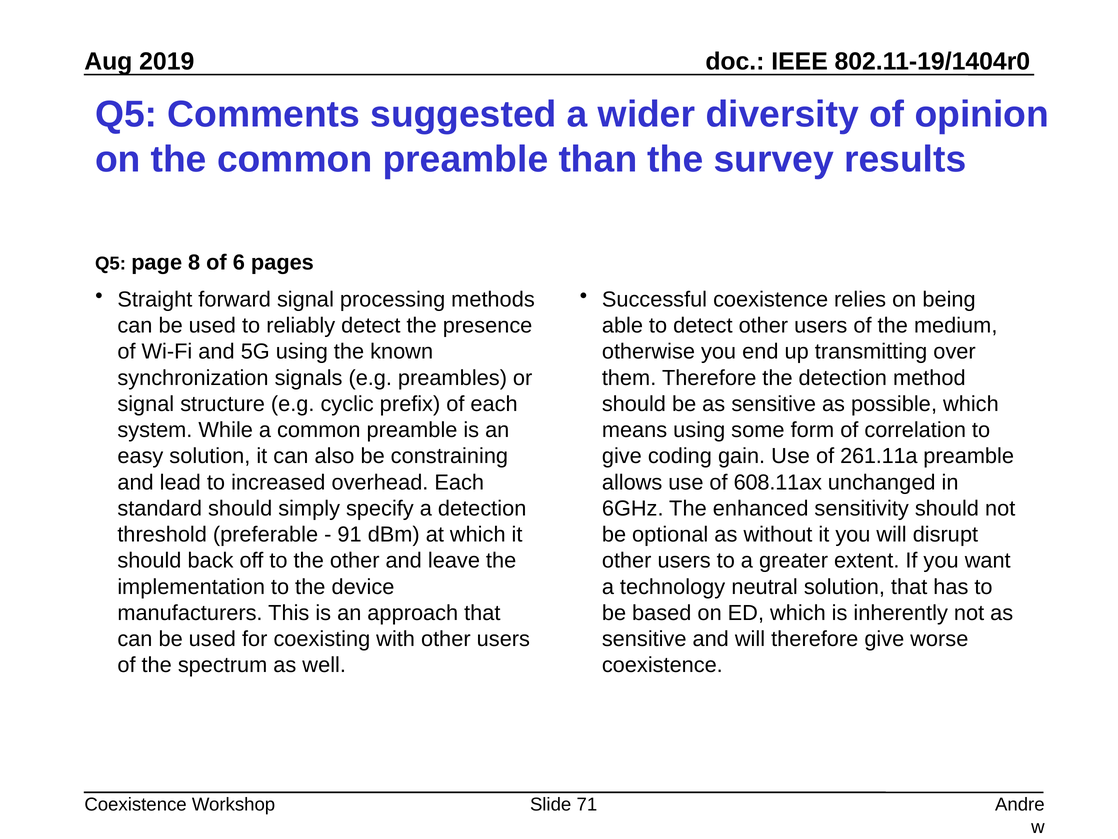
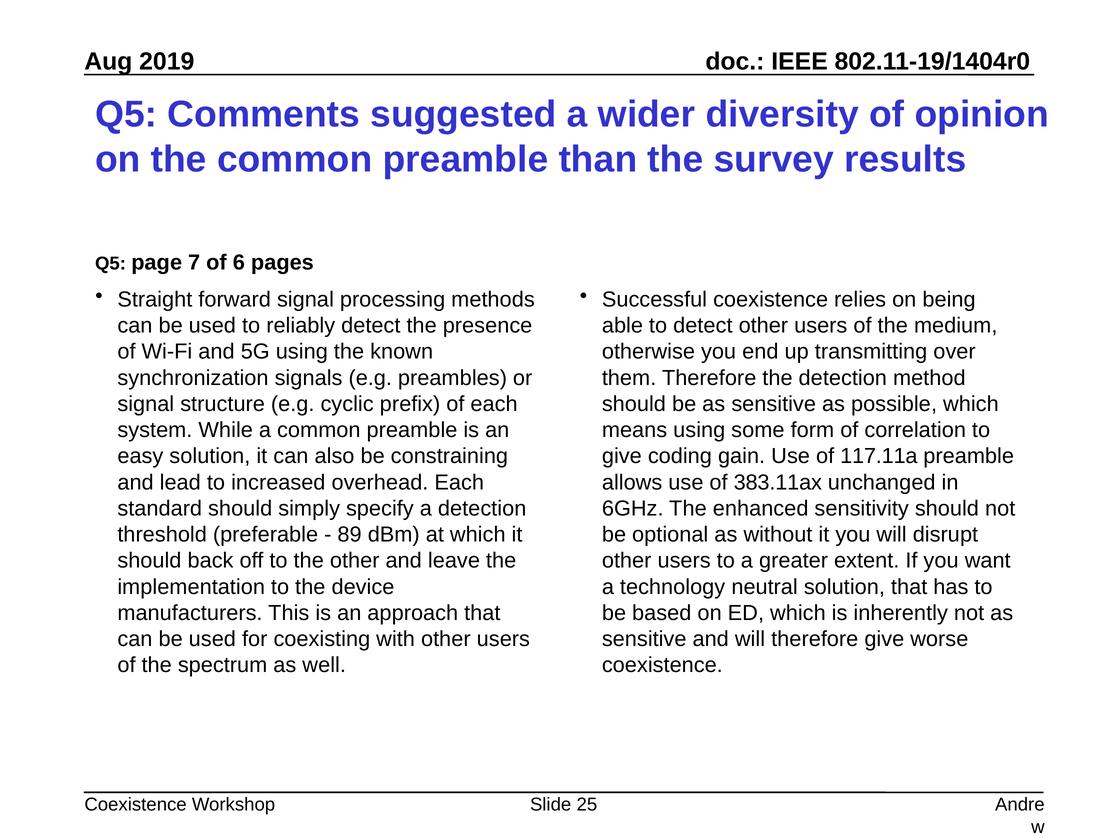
8: 8 -> 7 (194, 262)
261.11a: 261.11a -> 117.11a (879, 456)
608.11ax: 608.11ax -> 383.11ax (778, 482)
91: 91 -> 89 (350, 534)
71: 71 -> 25 (587, 804)
